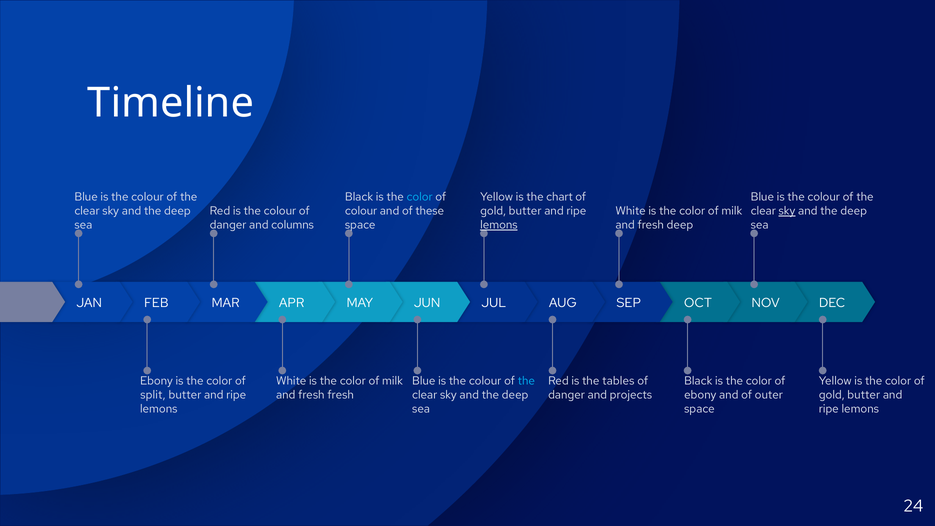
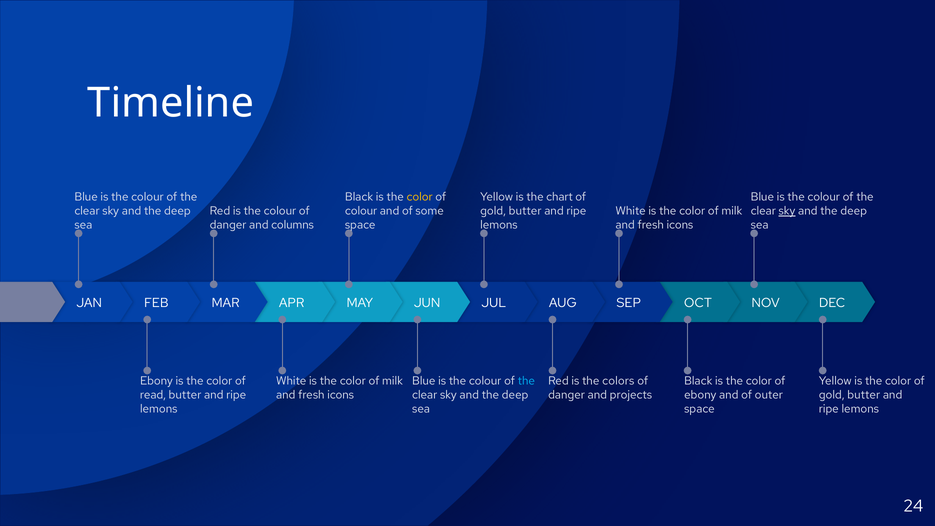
color colour: light blue -> yellow (420, 197)
these: these -> some (430, 211)
lemons underline: present -> none (499, 225)
deep: deep -> icons (680, 225)
tables: tables -> colors (618, 381)
split: split -> read (153, 395)
fresh: fresh -> icons (341, 395)
